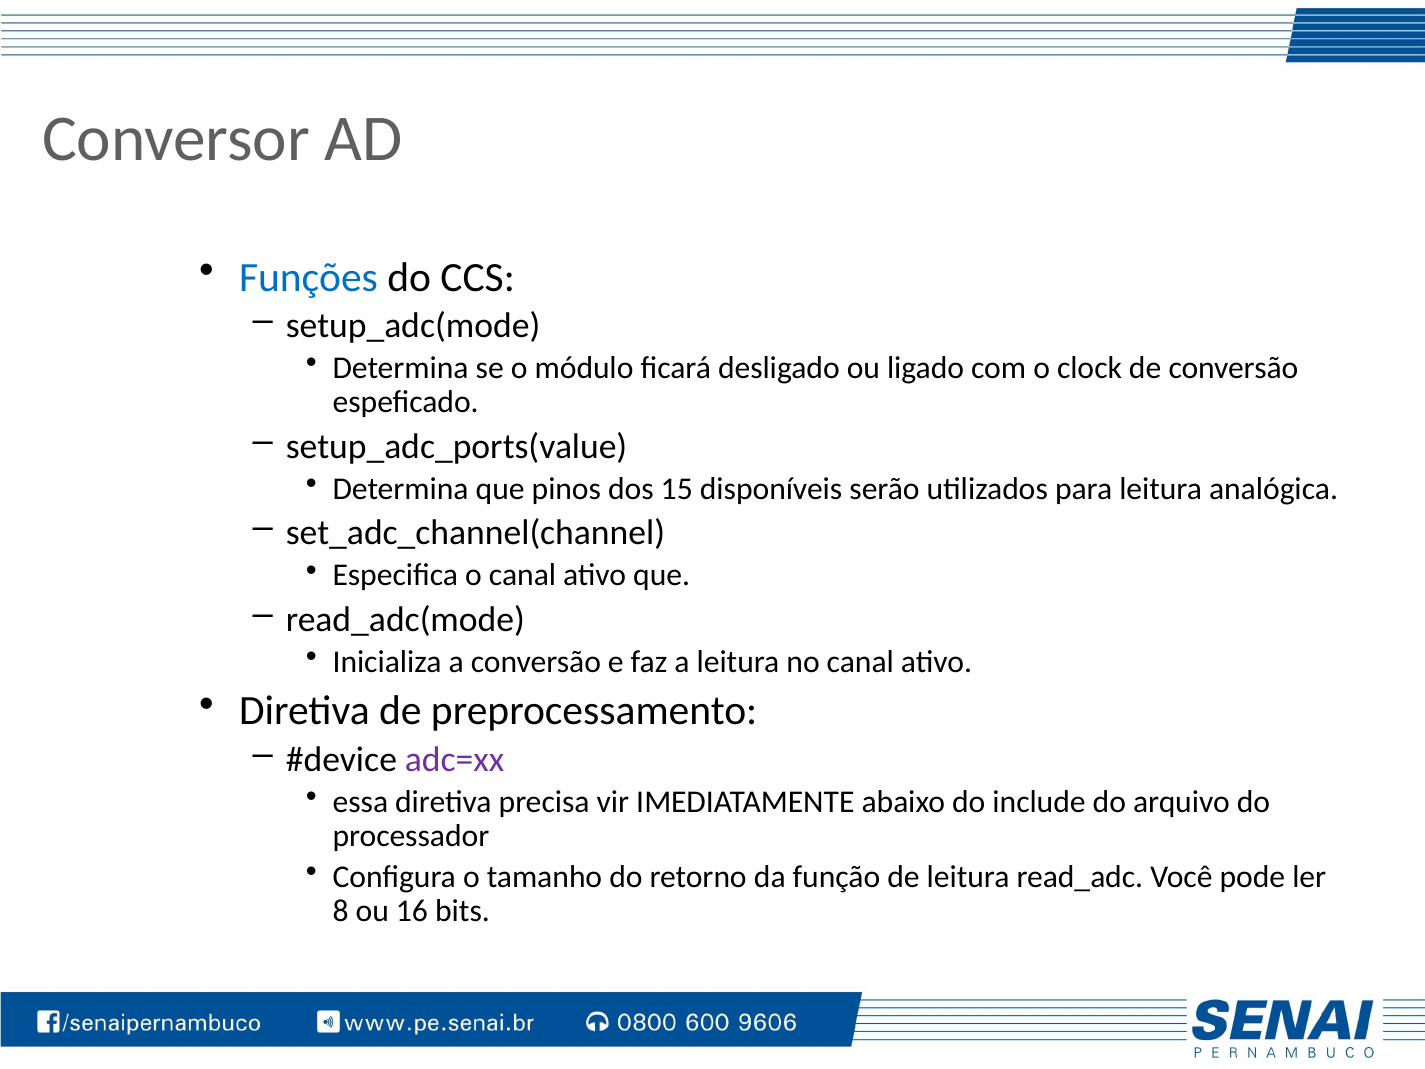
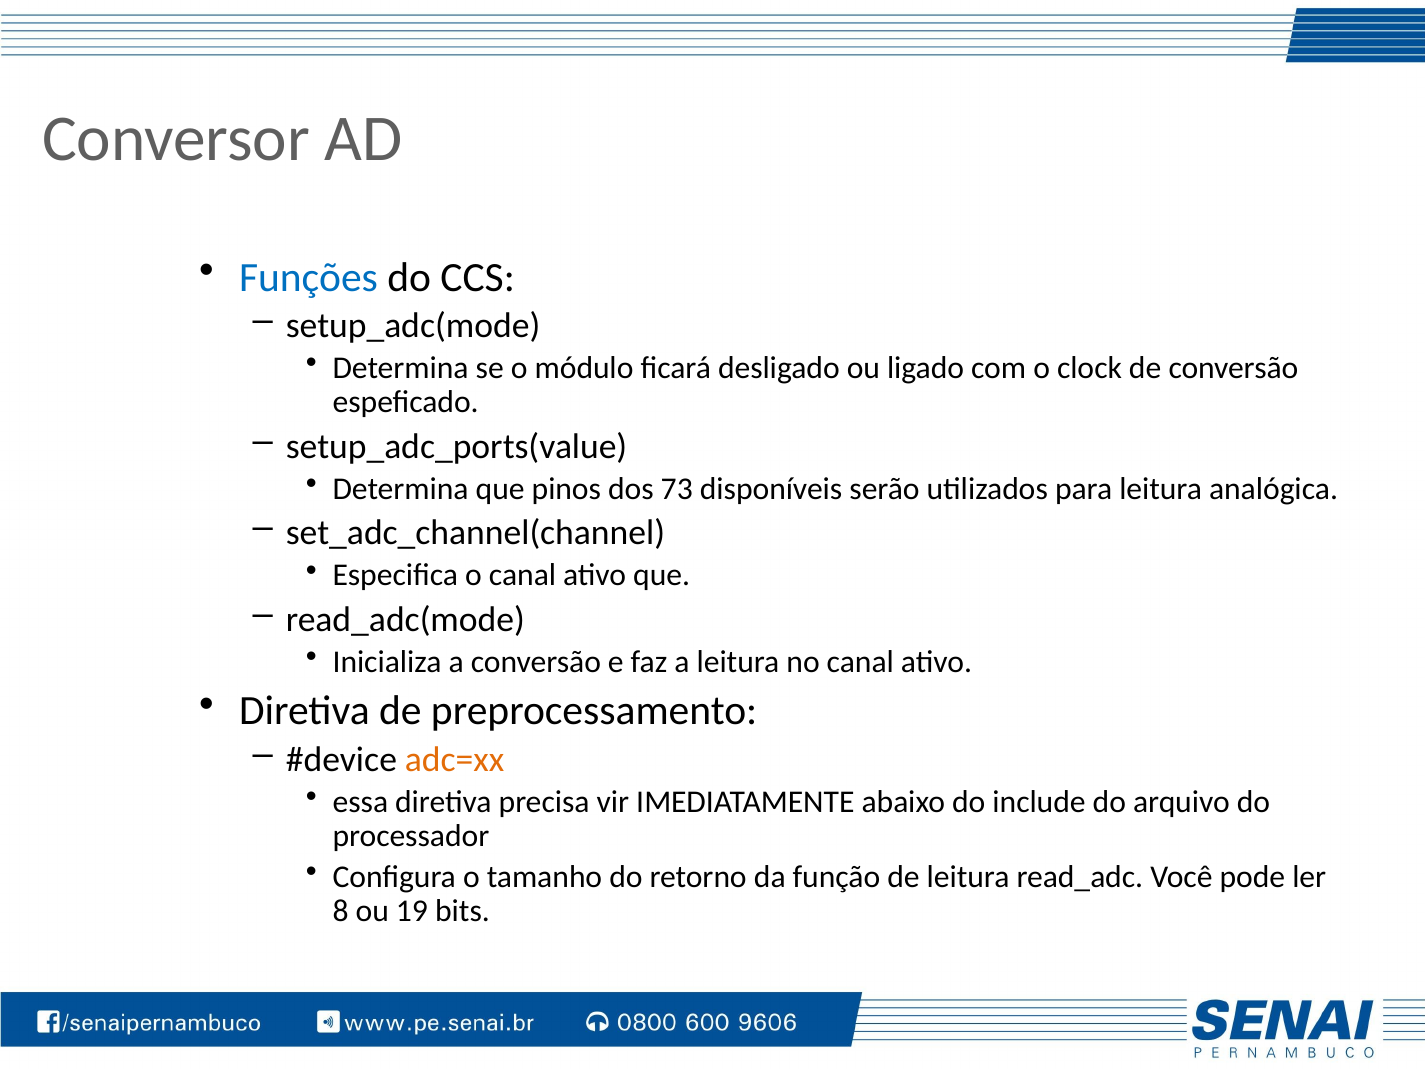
15: 15 -> 73 (677, 489)
adc=xx colour: purple -> orange (455, 759)
16: 16 -> 19 (412, 911)
